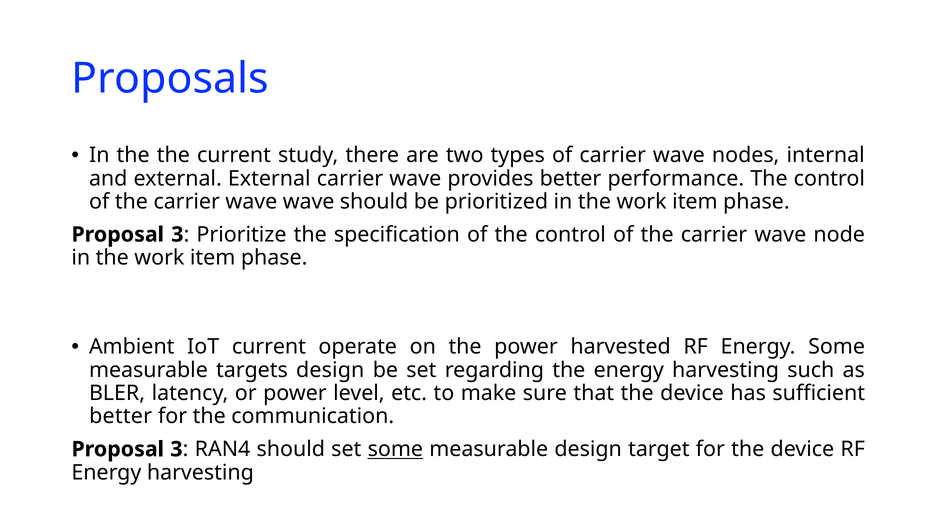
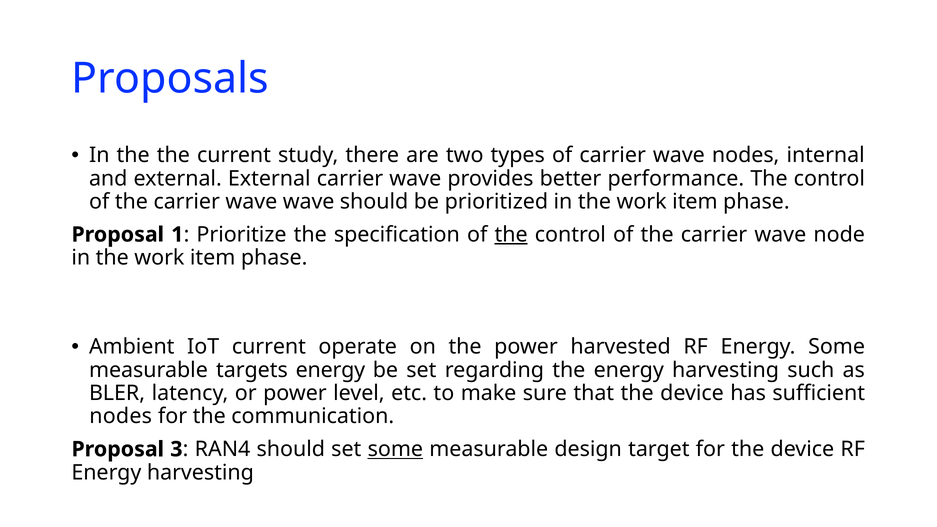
3: 3 -> 1 (177, 235)
the underline: none -> present (511, 235)
targets design: design -> energy (330, 370)
better: better -> nodes (121, 416)
